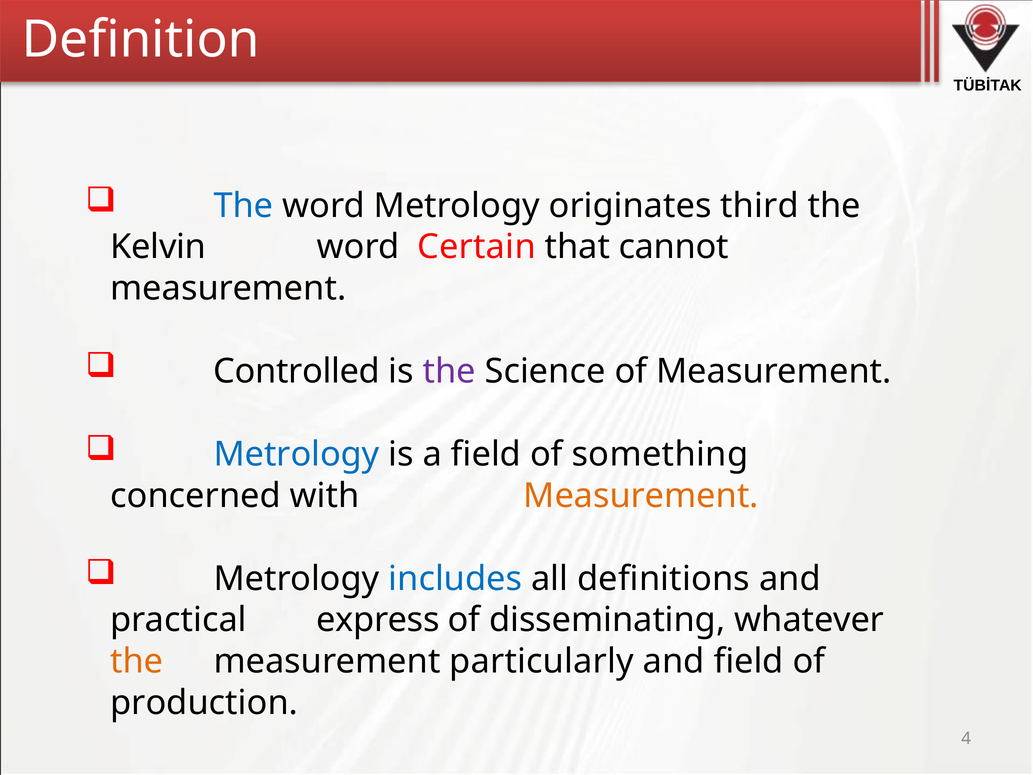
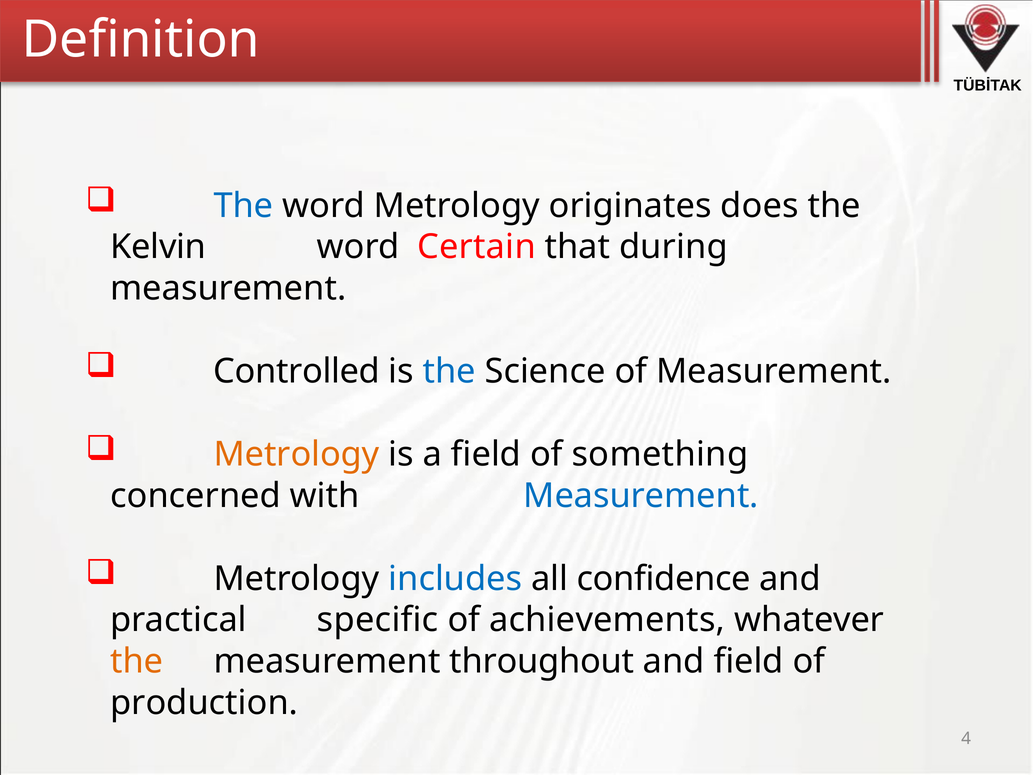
third: third -> does (760, 206)
cannot: cannot -> during (673, 247)
the colour: purple -> blue (449, 371)
Metrology colour: blue -> orange (297, 454)
Measurement colour: orange -> blue (641, 496)
definitions: definitions -> confidence (664, 578)
express: express -> specific (378, 620)
disseminating: disseminating -> achievements (607, 620)
particularly: particularly -> throughout (542, 661)
